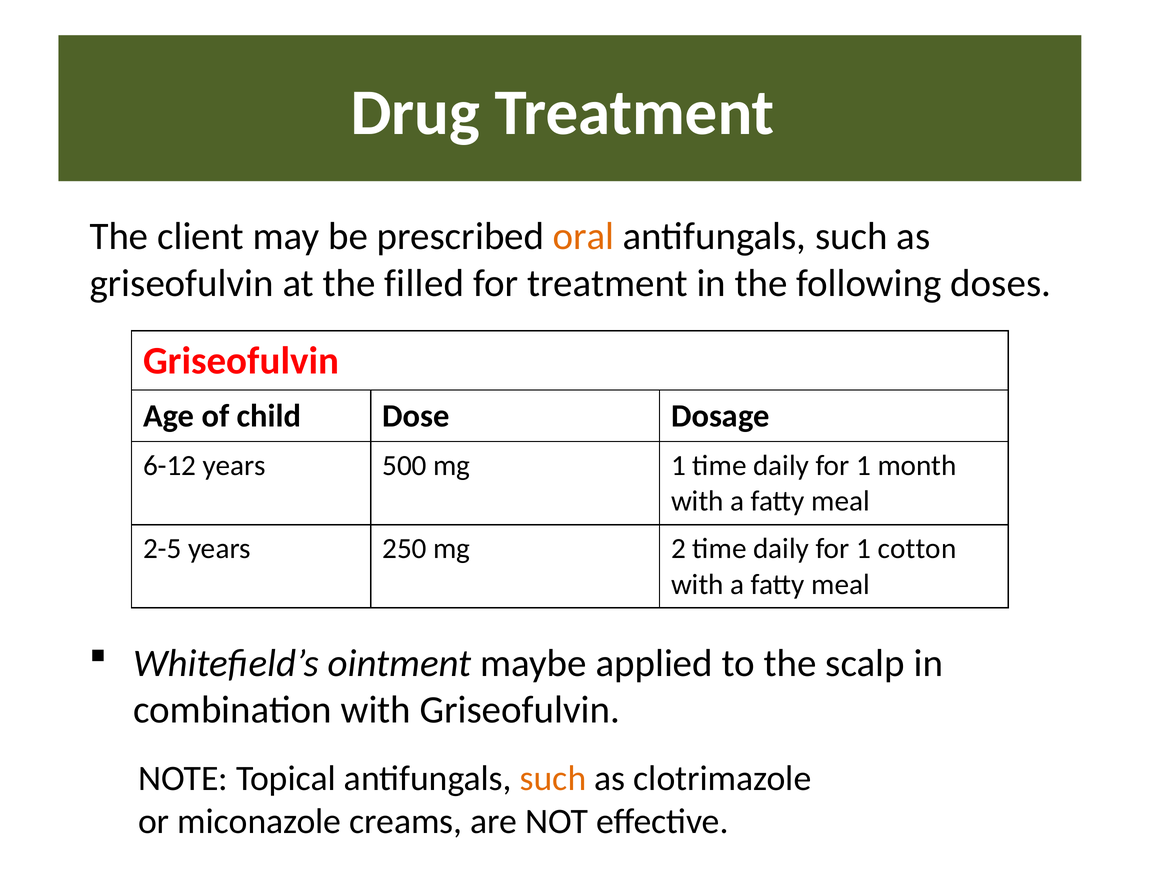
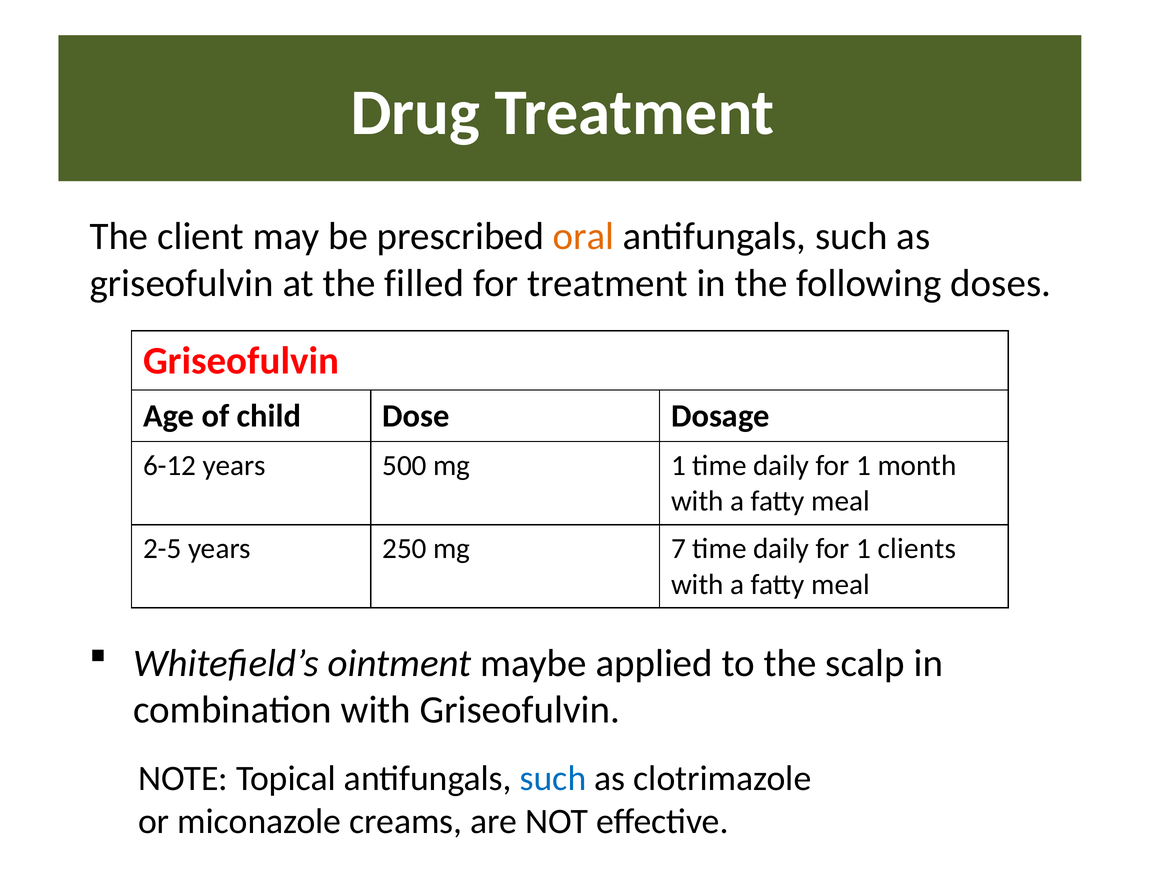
2: 2 -> 7 (679, 549)
cotton: cotton -> clients (917, 549)
such colour: orange -> blue (553, 778)
